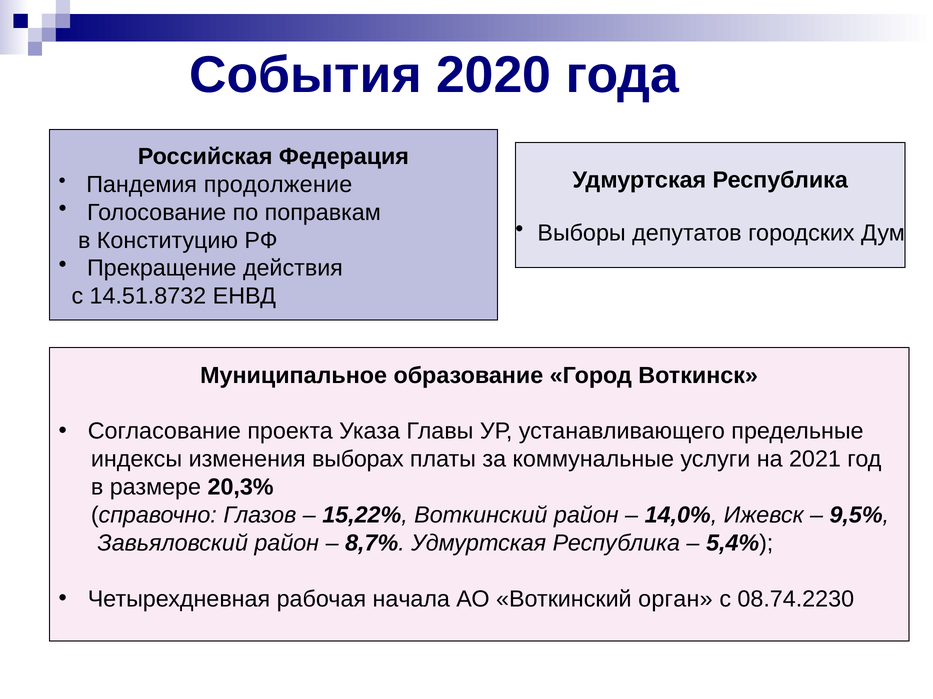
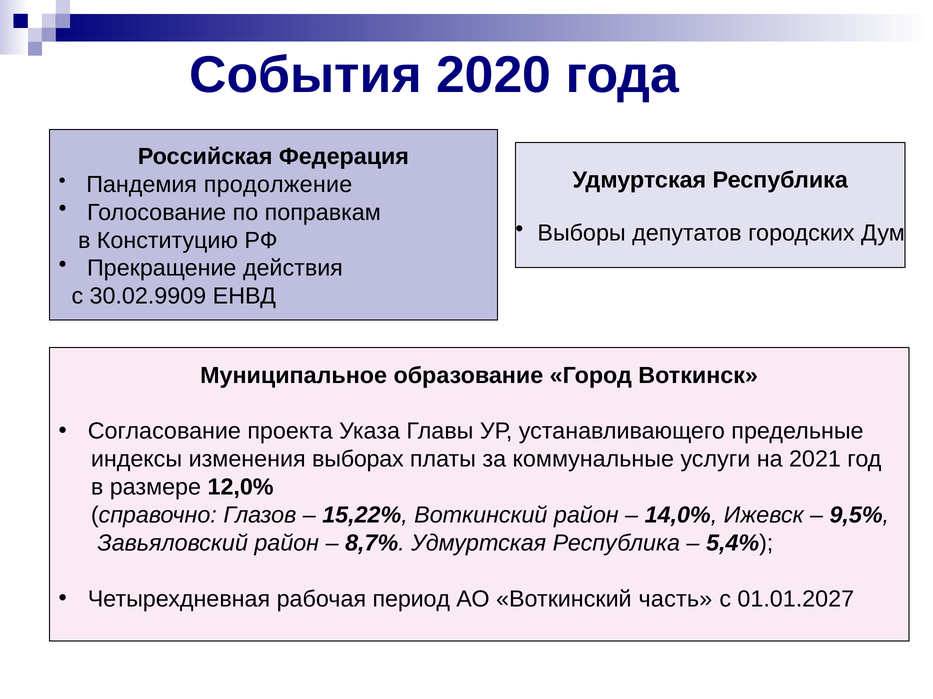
14.51.8732: 14.51.8732 -> 30.02.9909 (148, 297)
20,3%: 20,3% -> 12,0% (241, 488)
начала: начала -> период (411, 600)
орган: орган -> часть (675, 600)
08.74.2230: 08.74.2230 -> 01.01.2027 (796, 600)
